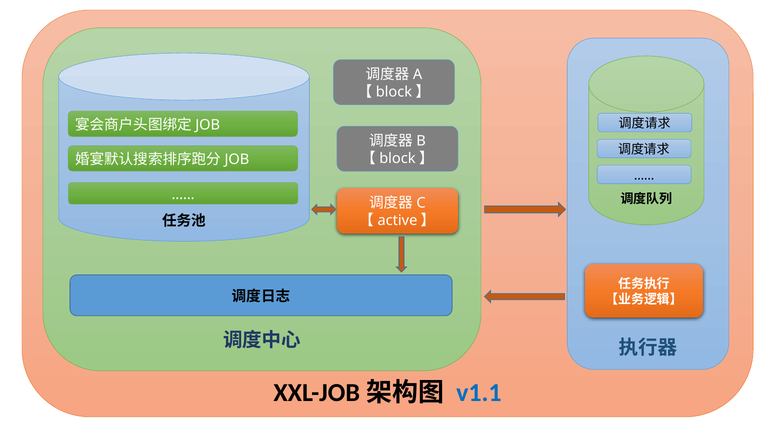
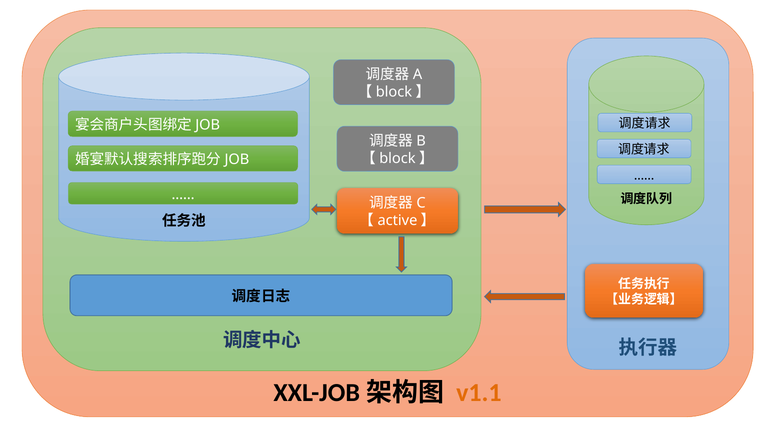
v1.1 colour: blue -> orange (479, 394)
